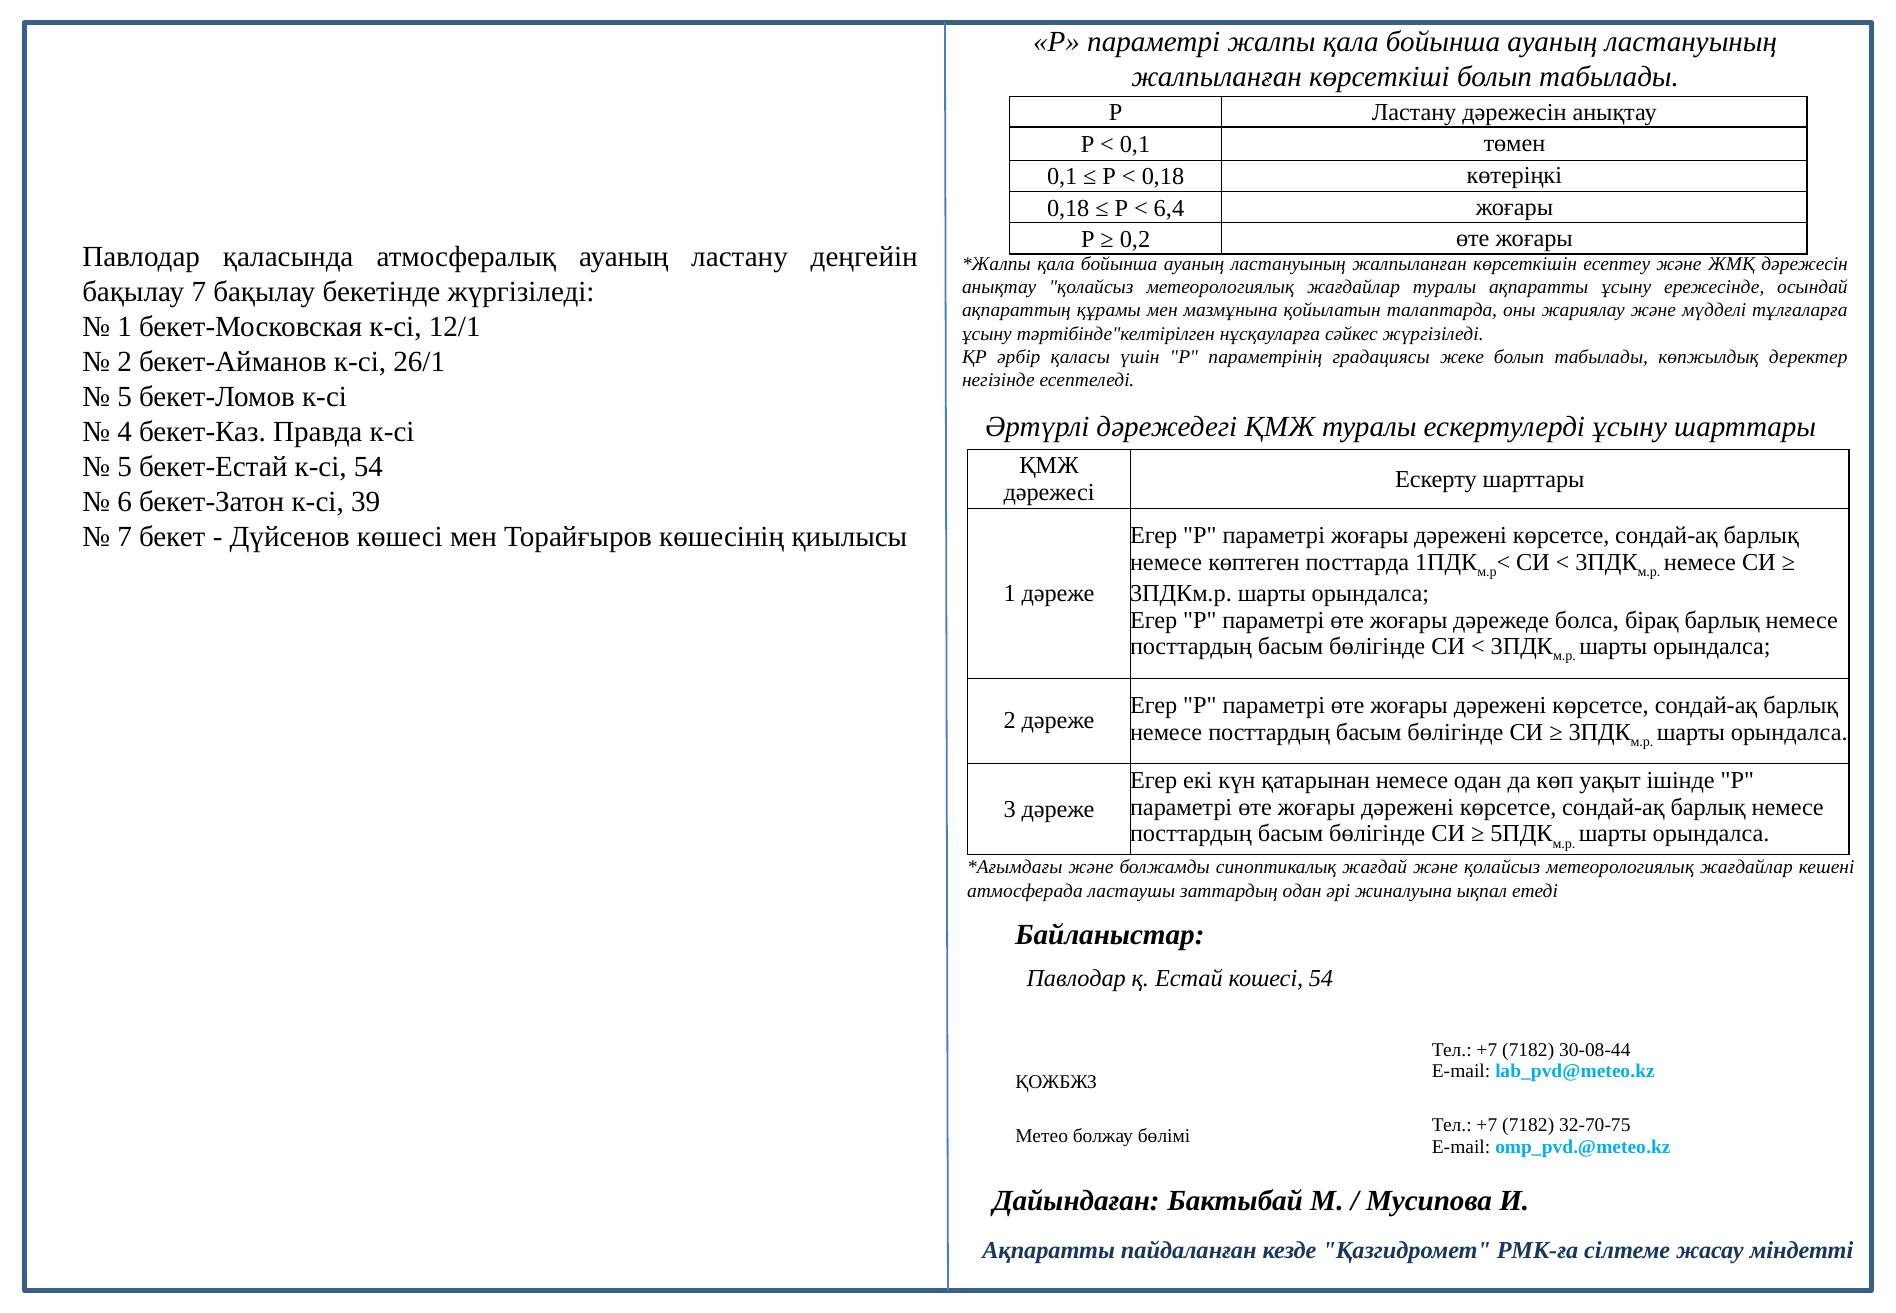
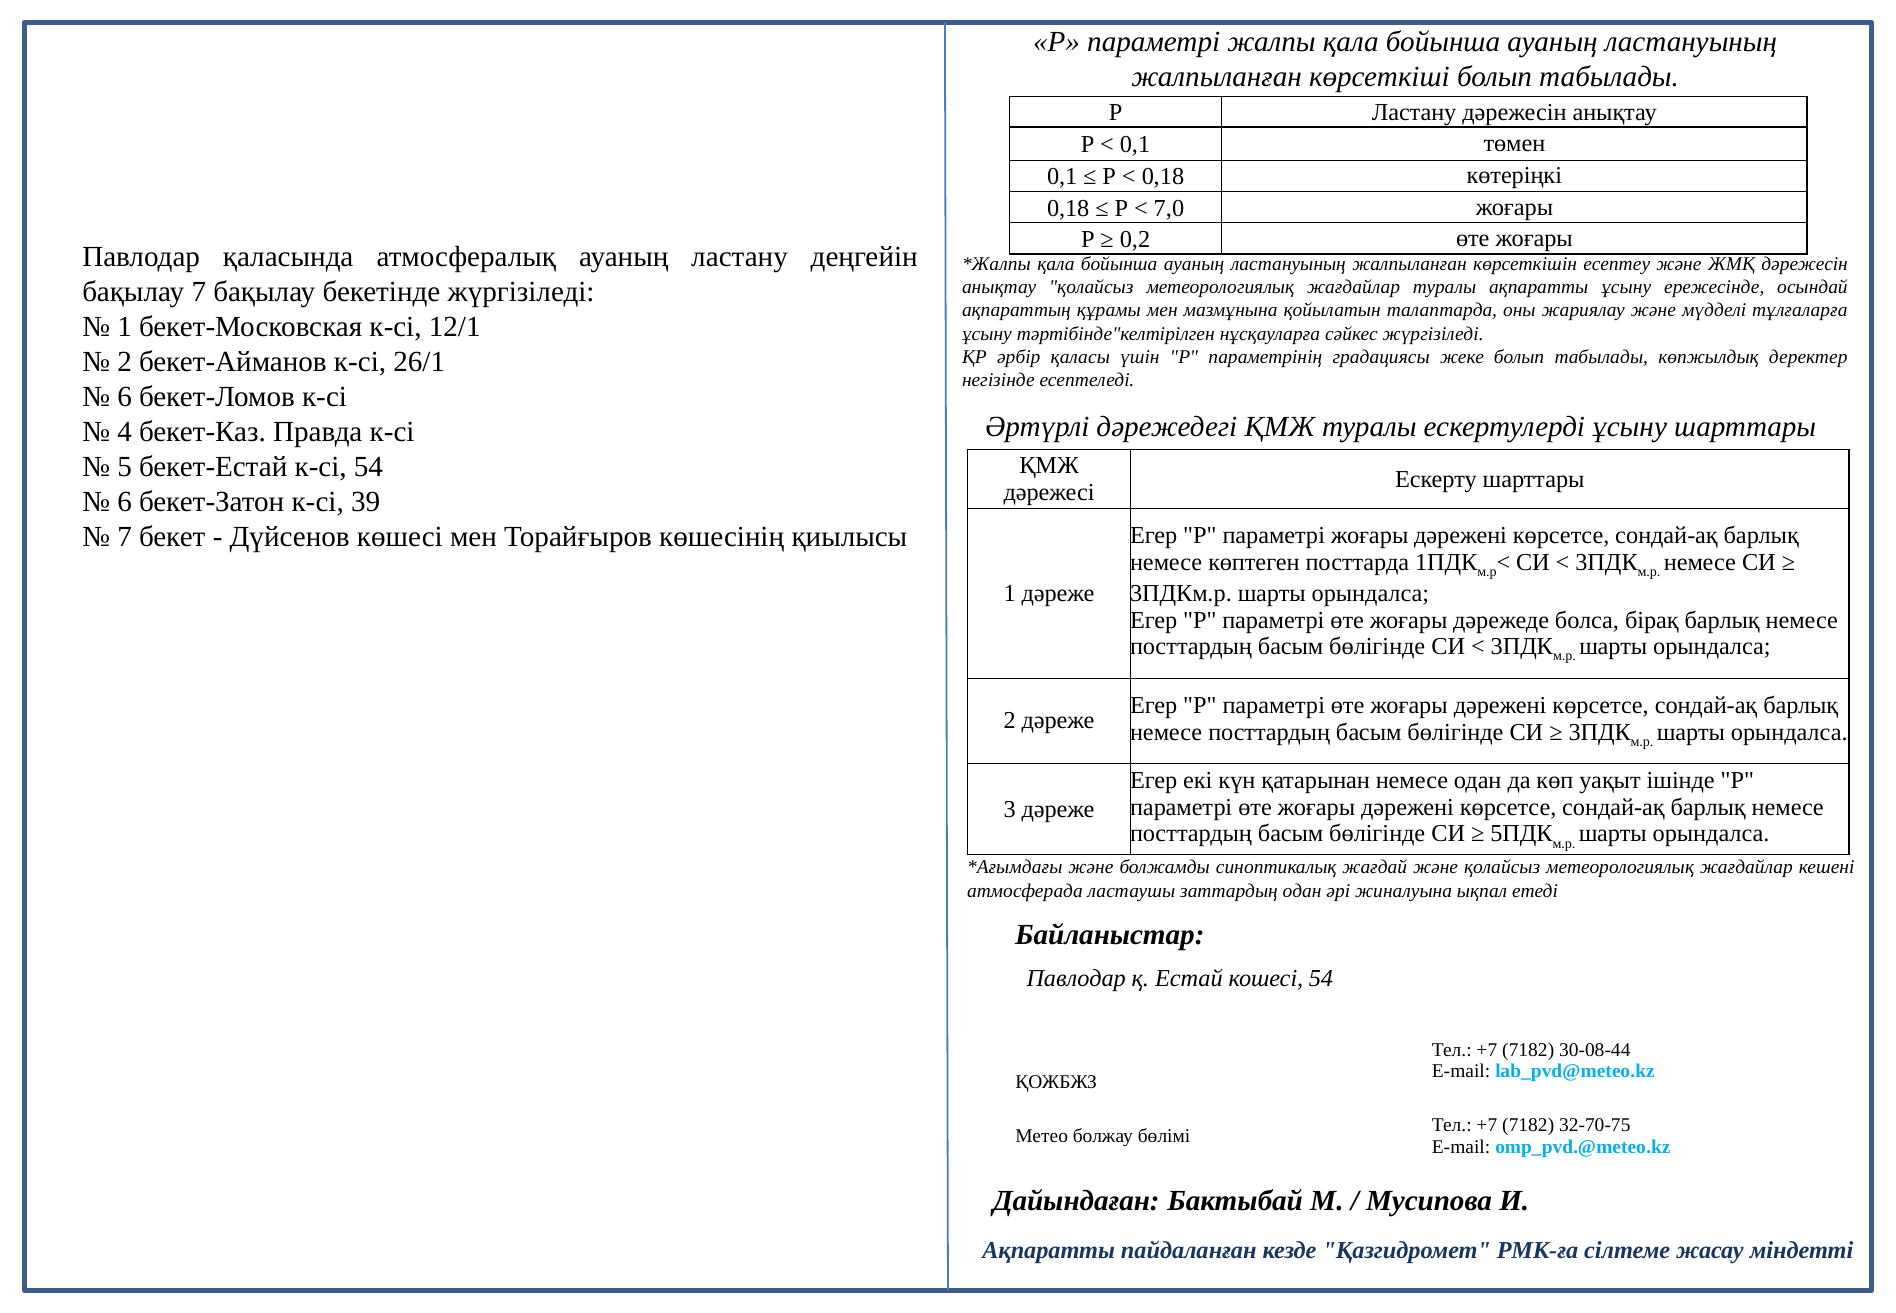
6,4: 6,4 -> 7,0 (1169, 208)
5: 5 -> 6 (125, 397)
